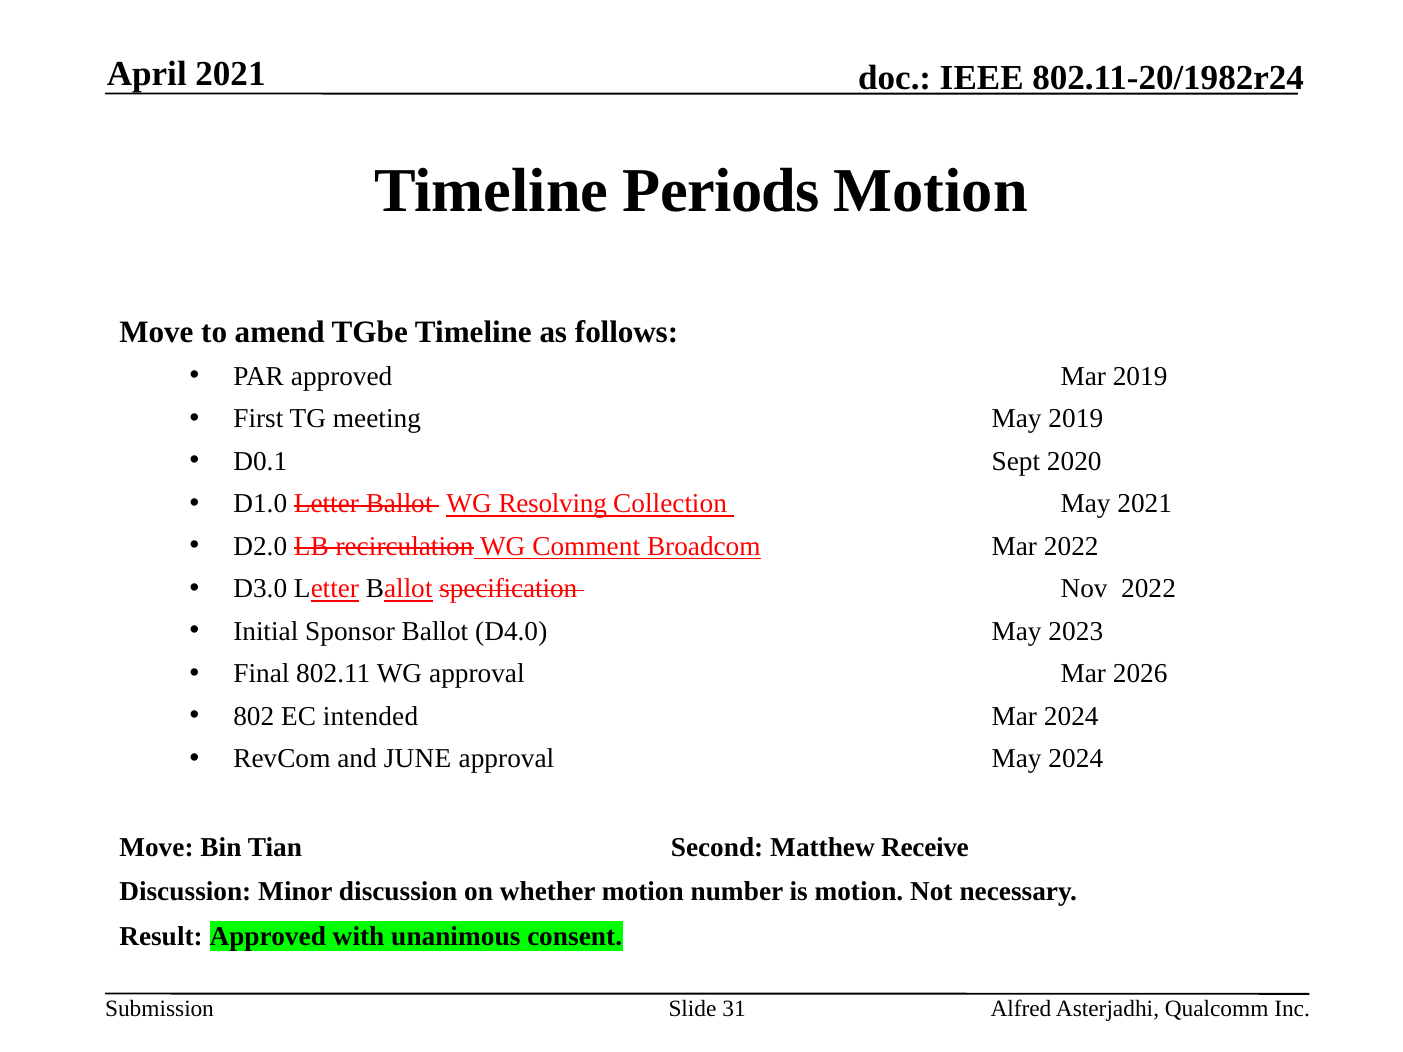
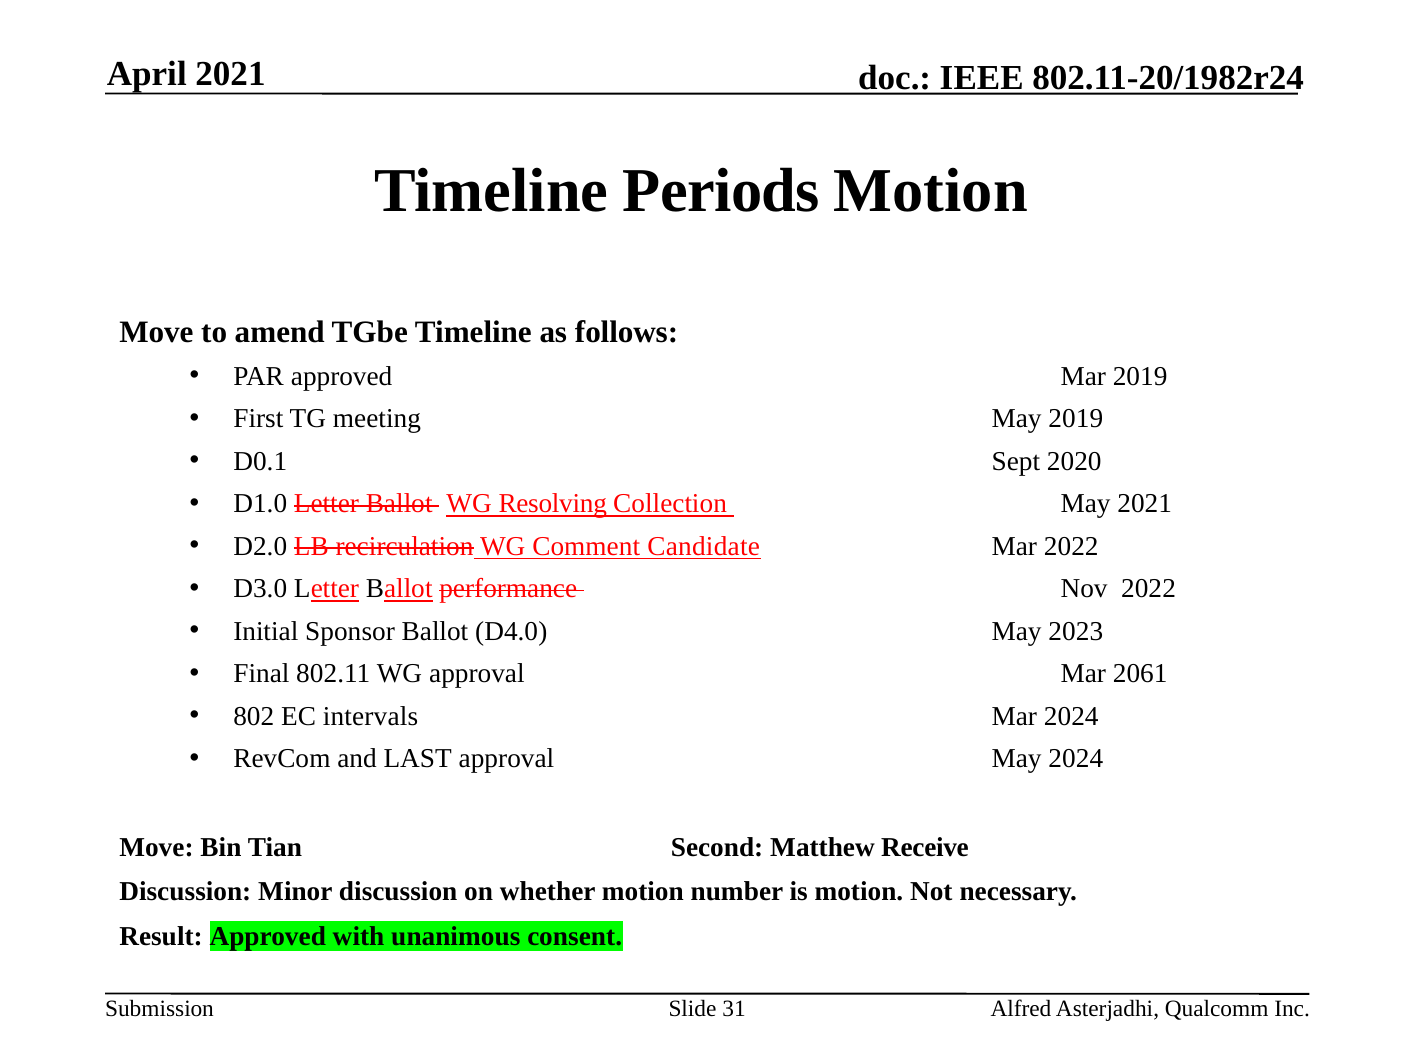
Broadcom: Broadcom -> Candidate (704, 546)
specification: specification -> performance (508, 589)
2026: 2026 -> 2061 (1140, 674)
intended: intended -> intervals (371, 716)
JUNE: JUNE -> LAST (418, 759)
